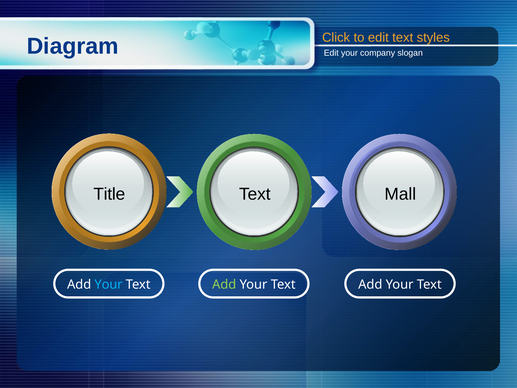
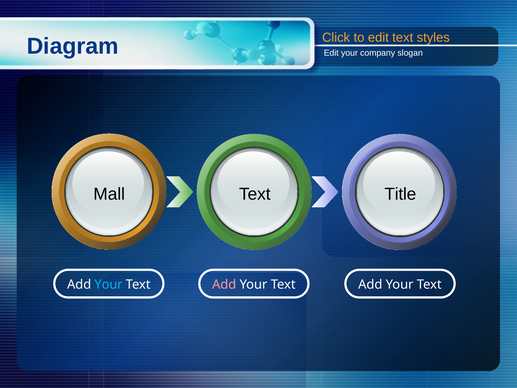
Title: Title -> Mall (109, 194)
Mall: Mall -> Title (400, 194)
Add colour: light green -> pink (224, 284)
